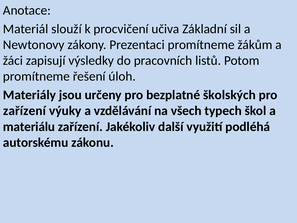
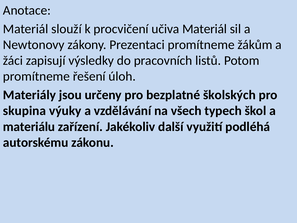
učiva Základní: Základní -> Materiál (205, 29)
zařízení: zařízení -> skupina (25, 111)
